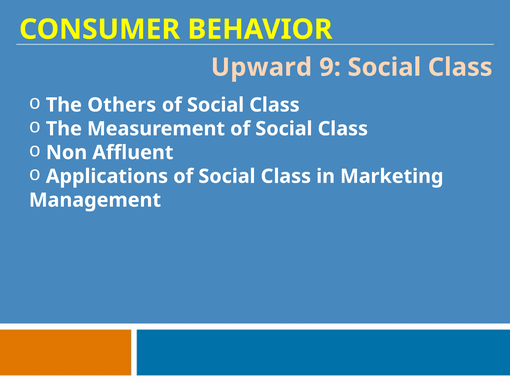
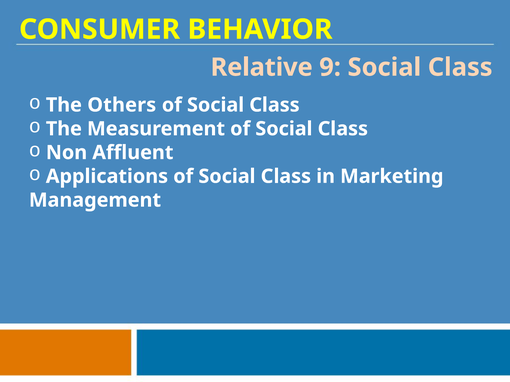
Upward: Upward -> Relative (262, 67)
